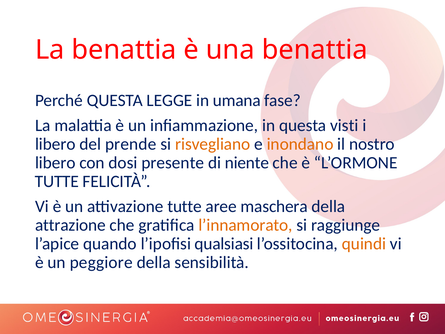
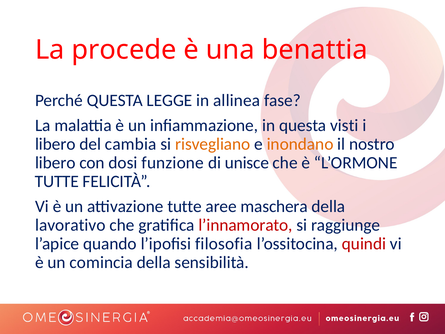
La benattia: benattia -> procede (124, 50)
umana: umana -> allinea (237, 100)
prende: prende -> cambia (131, 144)
presente: presente -> funzione (173, 163)
niente: niente -> unisce (247, 163)
attrazione: attrazione -> lavorativo (70, 225)
l’innamorato colour: orange -> red (246, 225)
qualsiasi: qualsiasi -> filosofia (224, 244)
quindi colour: orange -> red (364, 244)
peggiore: peggiore -> comincia (101, 262)
